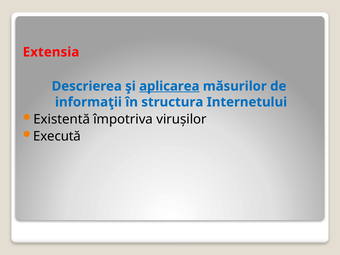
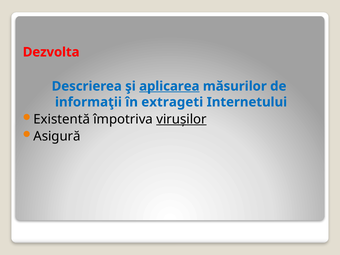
Extensia: Extensia -> Dezvolta (51, 52)
structura: structura -> extrageti (172, 102)
viruşilor underline: none -> present (181, 119)
Execută: Execută -> Asigură (57, 136)
